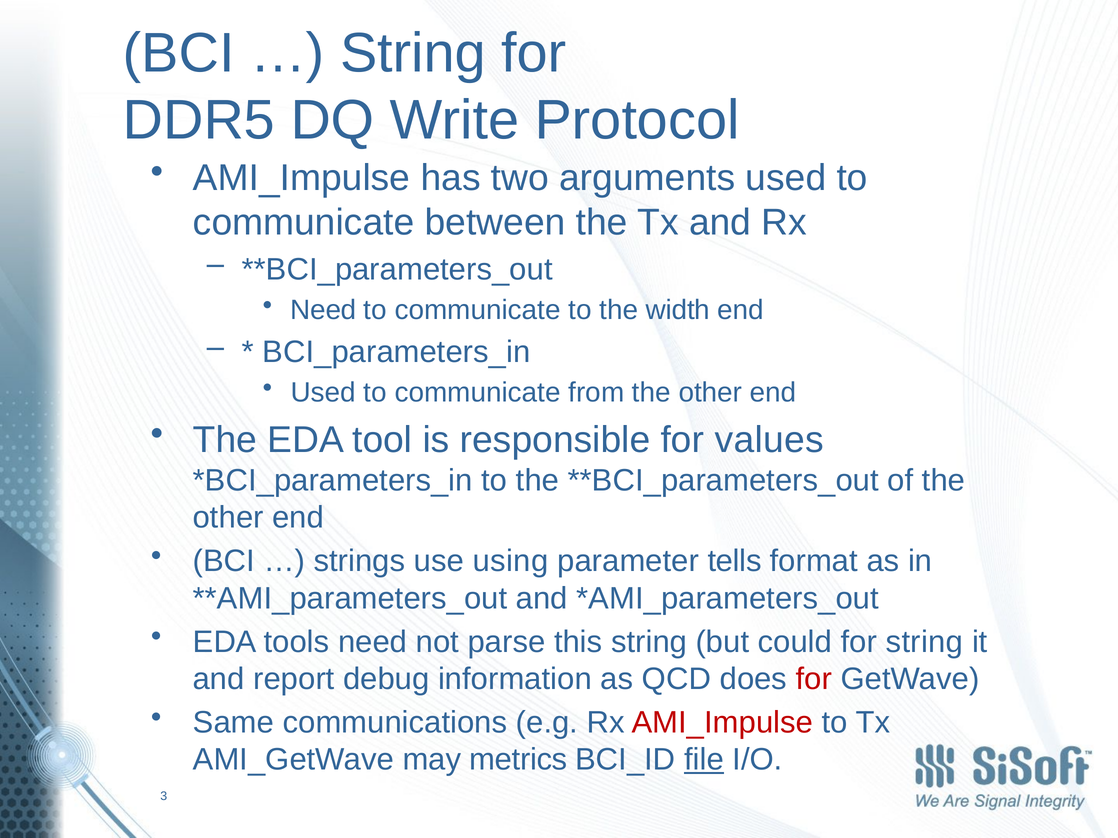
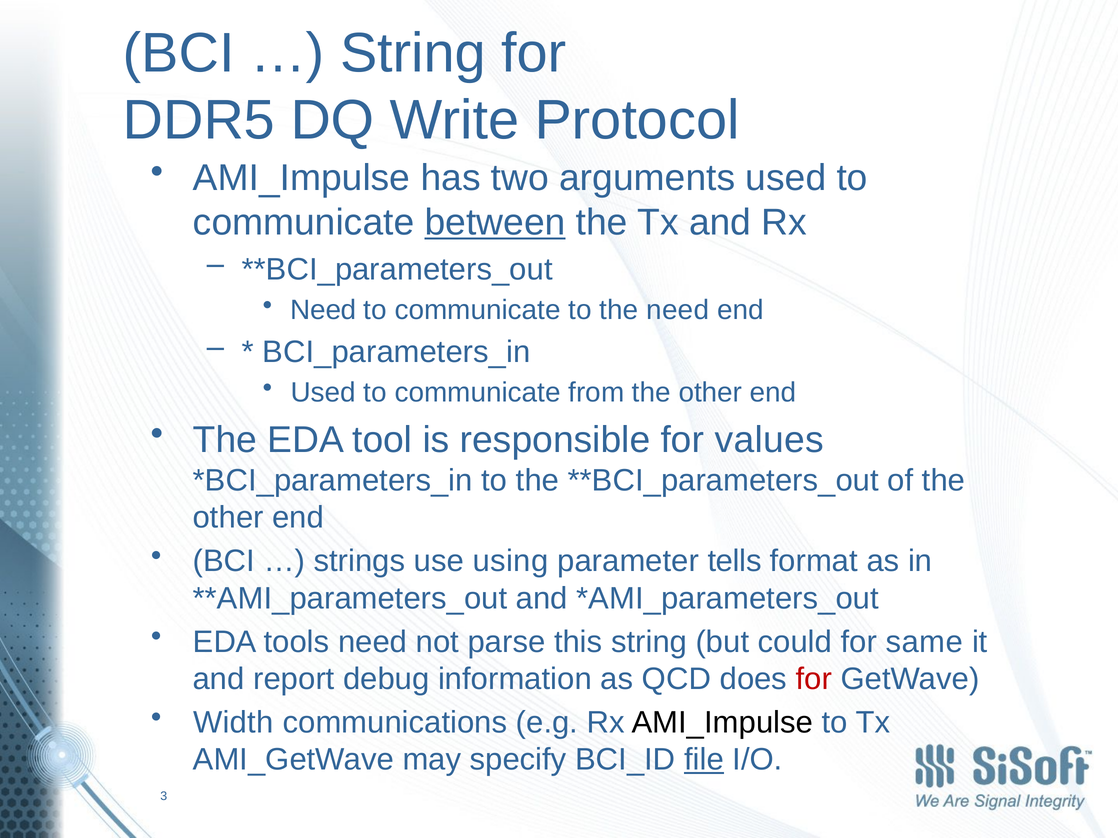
between underline: none -> present (495, 223)
the width: width -> need (678, 310)
for string: string -> same (924, 642)
Same: Same -> Width (233, 723)
AMI_Impulse colour: red -> black (722, 723)
metrics: metrics -> specify (518, 760)
